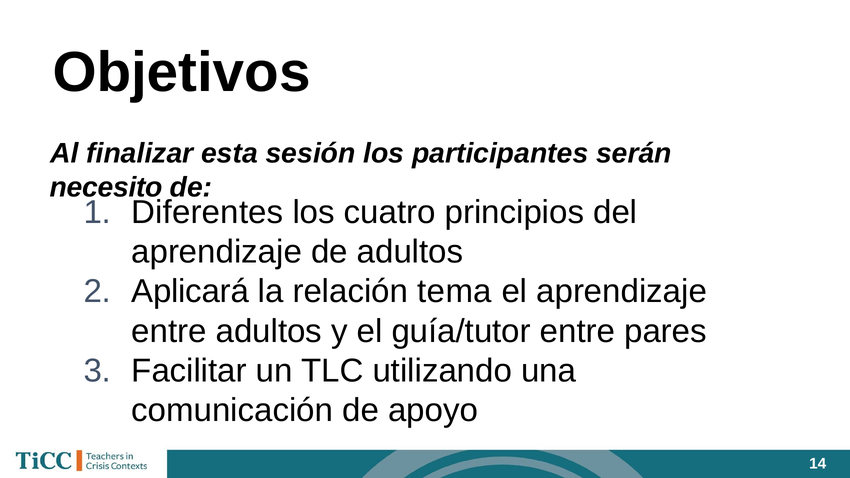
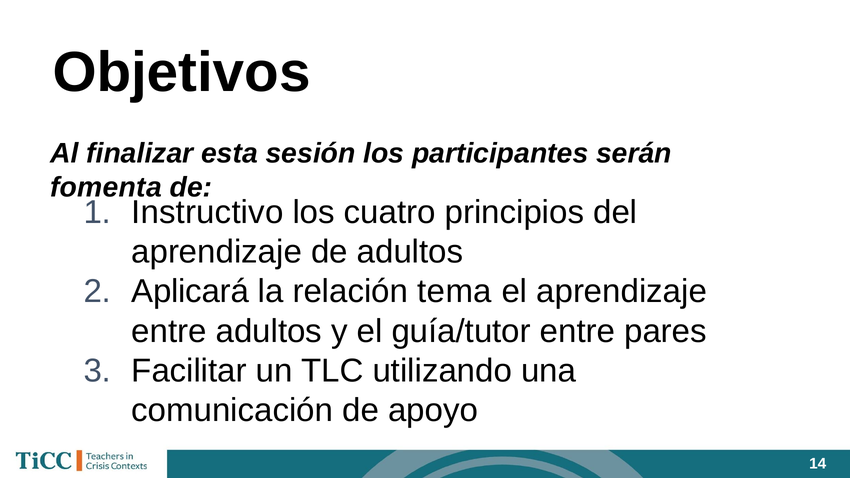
necesito: necesito -> fomenta (106, 187)
Diferentes: Diferentes -> Instructivo (207, 212)
